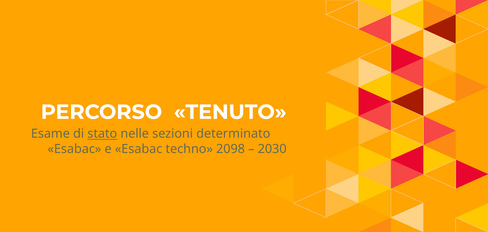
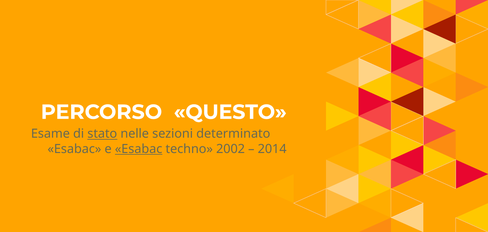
TENUTO: TENUTO -> QUESTO (230, 112)
Esabac underline: none -> present (139, 149)
2098: 2098 -> 2002 (231, 149)
2030: 2030 -> 2014 (272, 149)
